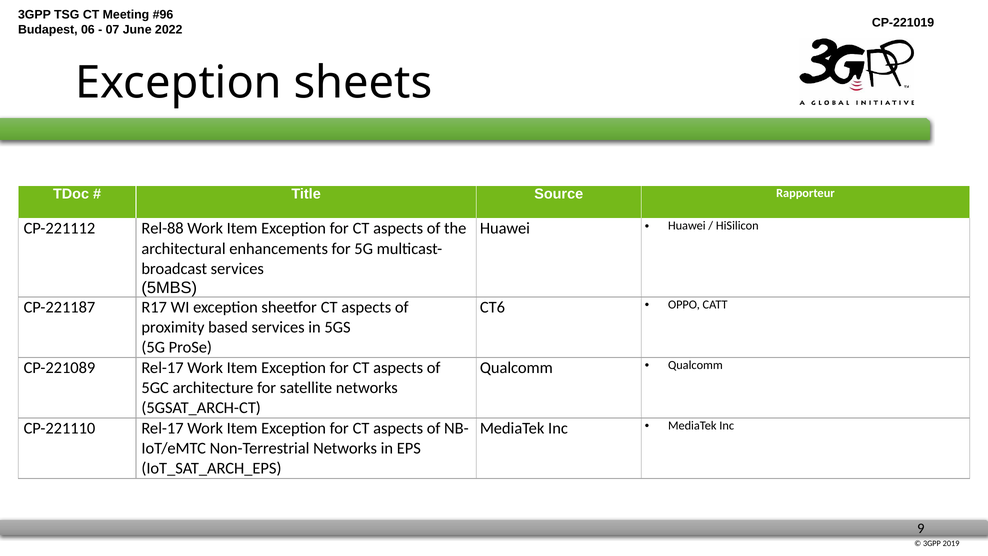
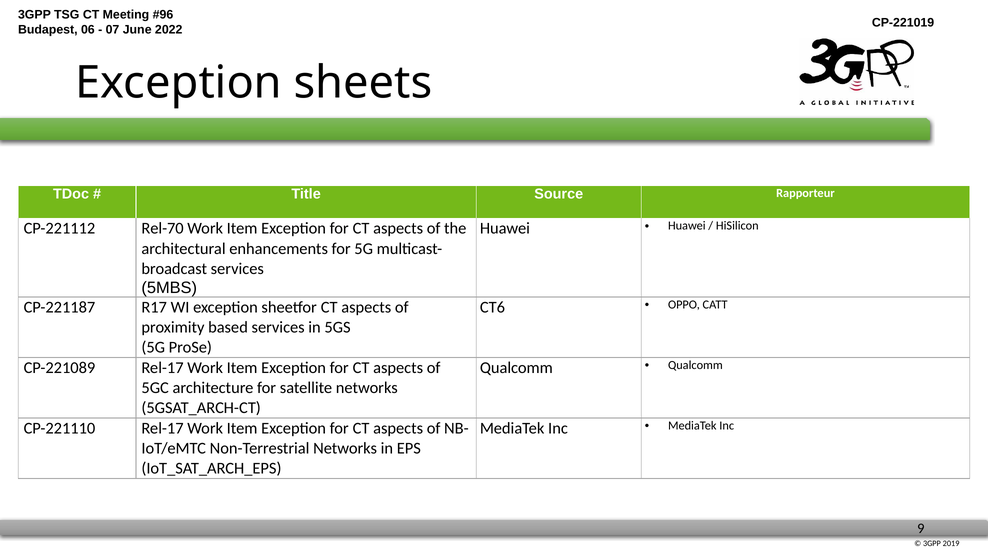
Rel-88: Rel-88 -> Rel-70 (163, 228)
